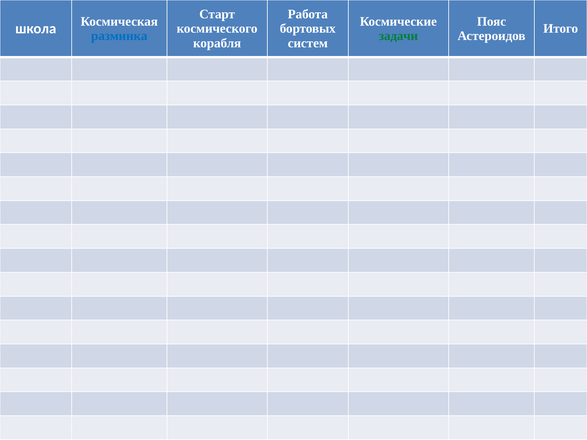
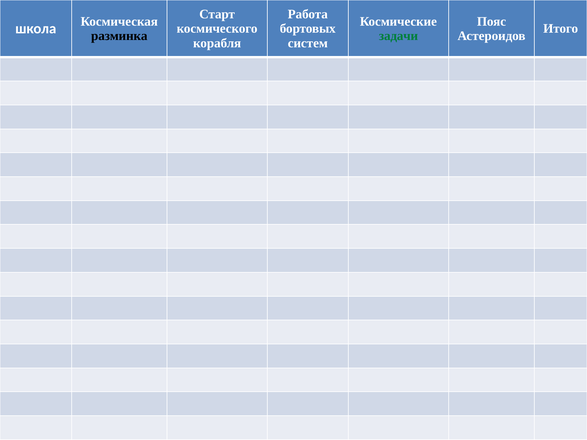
разминка colour: blue -> black (119, 36)
